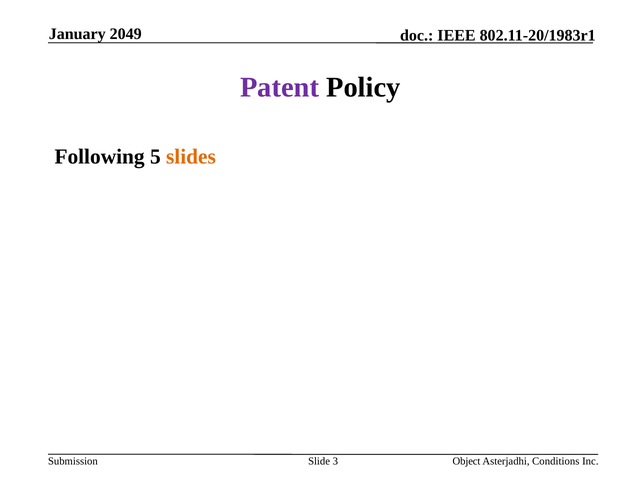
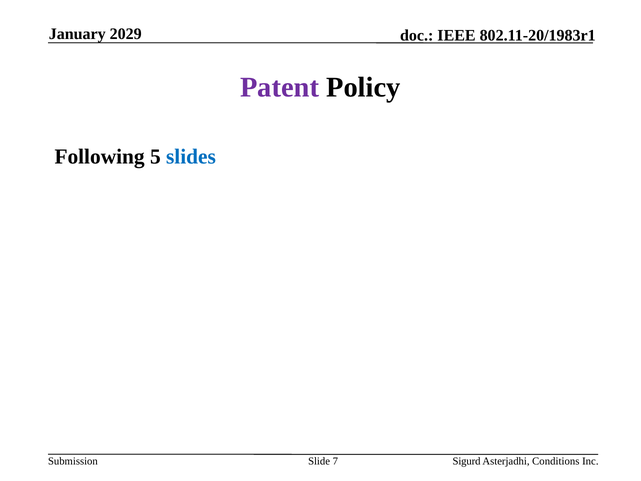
2049: 2049 -> 2029 (126, 34)
slides colour: orange -> blue (191, 156)
3: 3 -> 7 (335, 461)
Object: Object -> Sigurd (467, 461)
